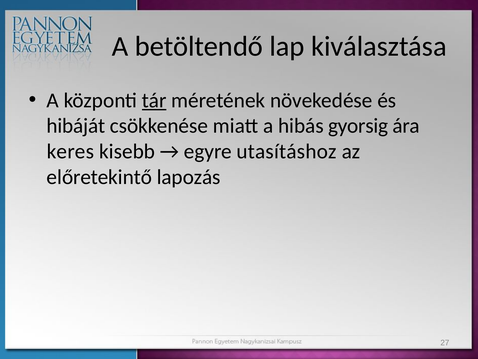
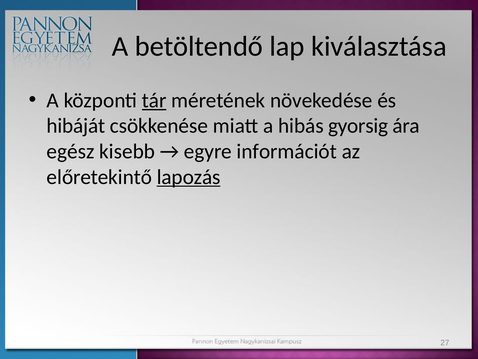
keres: keres -> egész (71, 151)
utasításhoz: utasításhoz -> információt (287, 151)
lapozás underline: none -> present (189, 177)
